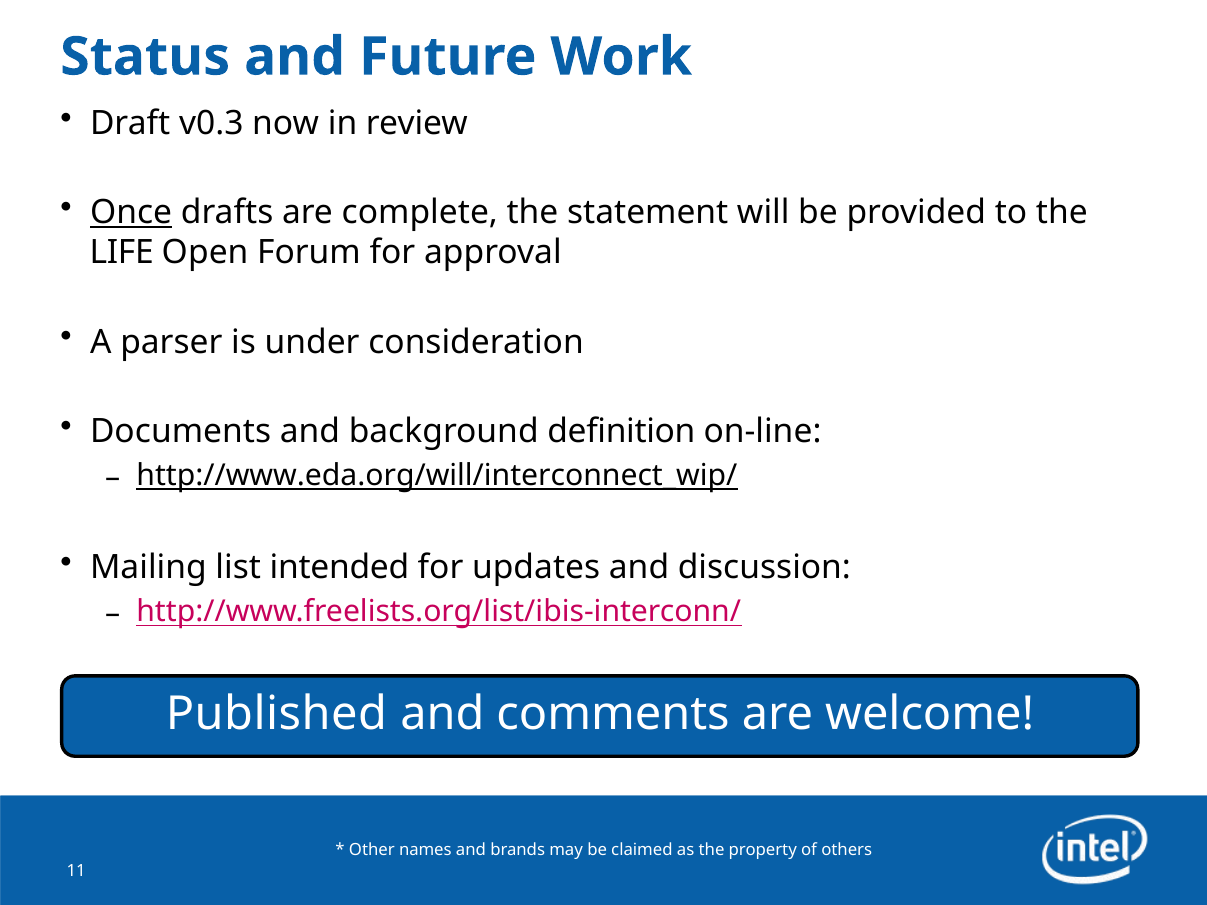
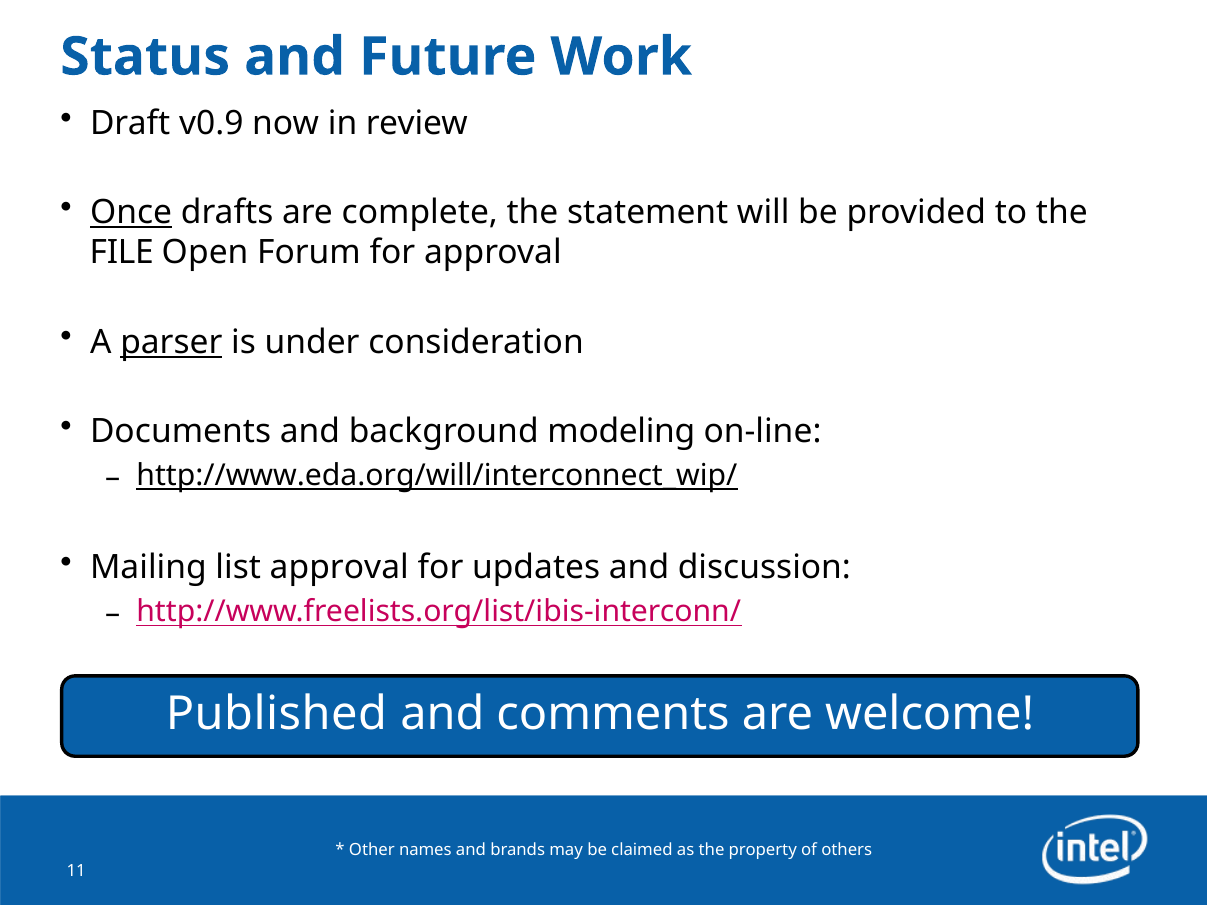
v0.3: v0.3 -> v0.9 (211, 123)
LIFE: LIFE -> FILE (122, 253)
parser underline: none -> present (171, 342)
definition: definition -> modeling (621, 431)
list intended: intended -> approval (339, 568)
